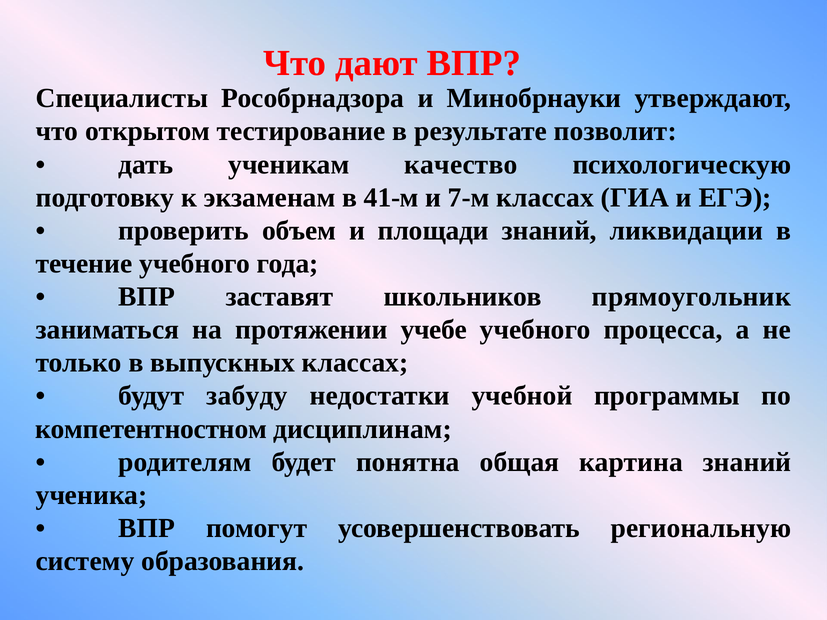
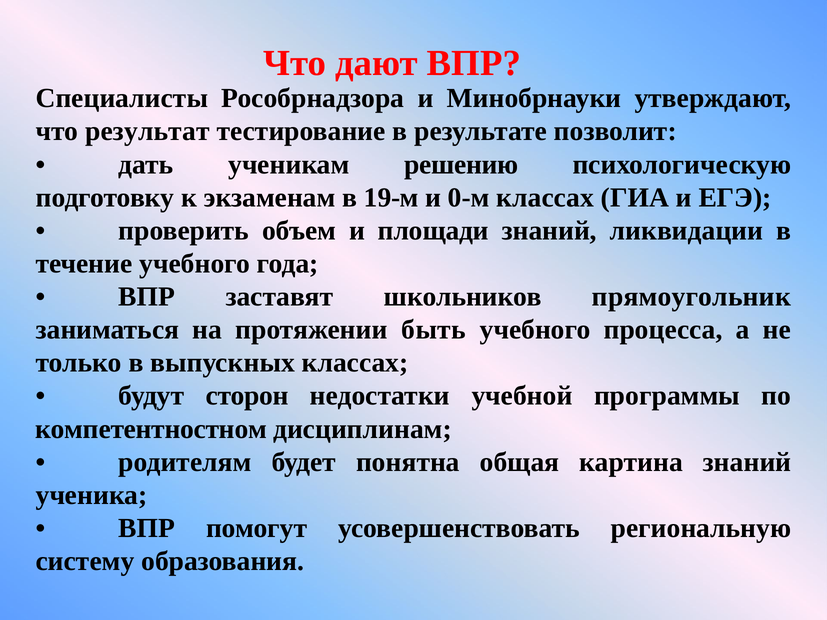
открытом: открытом -> результат (147, 131)
качество: качество -> решению (461, 164)
41-м: 41-м -> 19-м (391, 198)
7-м: 7-м -> 0-м (469, 198)
учебе: учебе -> быть (434, 330)
забуду: забуду -> сторон (247, 396)
